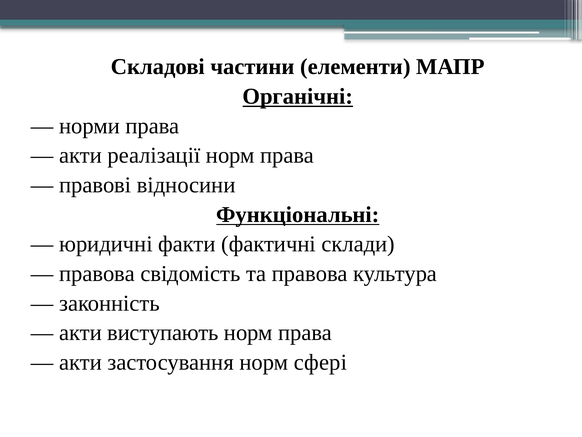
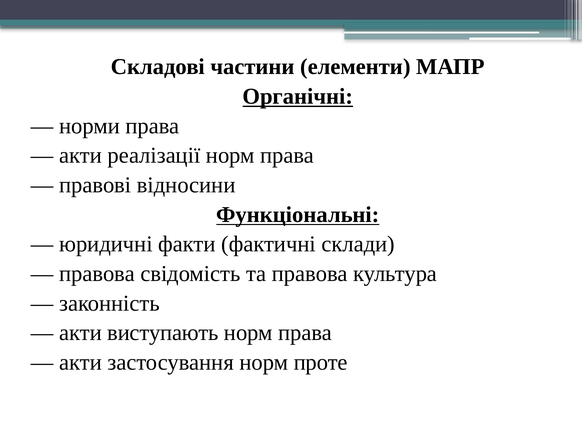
сфері: сфері -> проте (321, 362)
